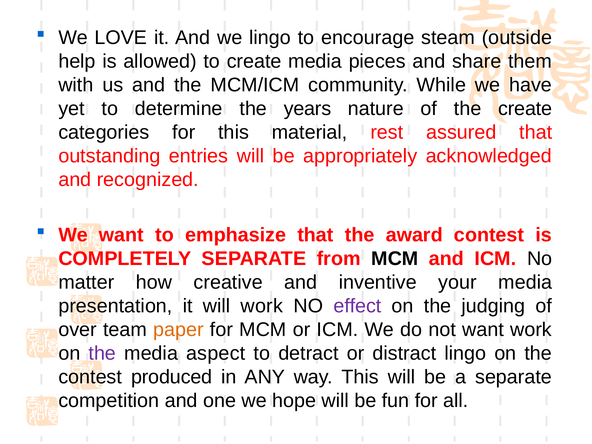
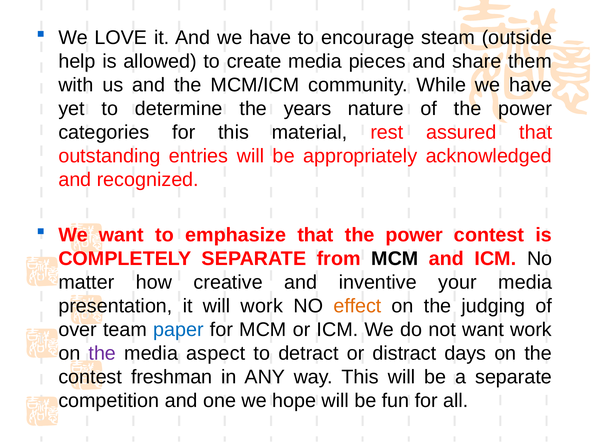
And we lingo: lingo -> have (270, 38)
of the create: create -> power (525, 109)
that the award: award -> power (414, 235)
effect colour: purple -> orange (357, 306)
paper colour: orange -> blue (178, 330)
distract lingo: lingo -> days (465, 353)
produced: produced -> freshman (172, 377)
